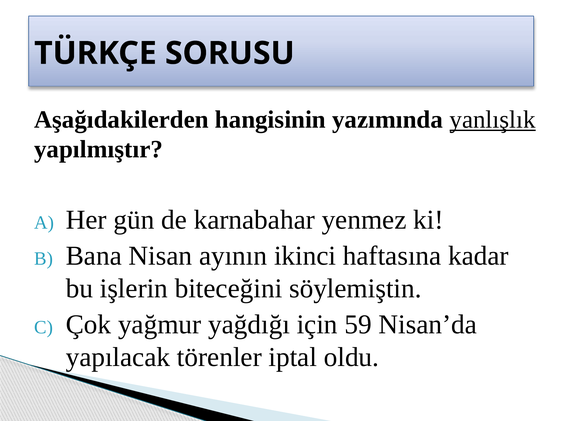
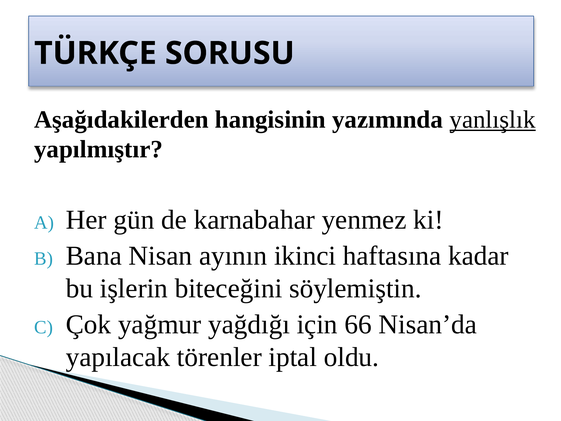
59: 59 -> 66 (358, 324)
